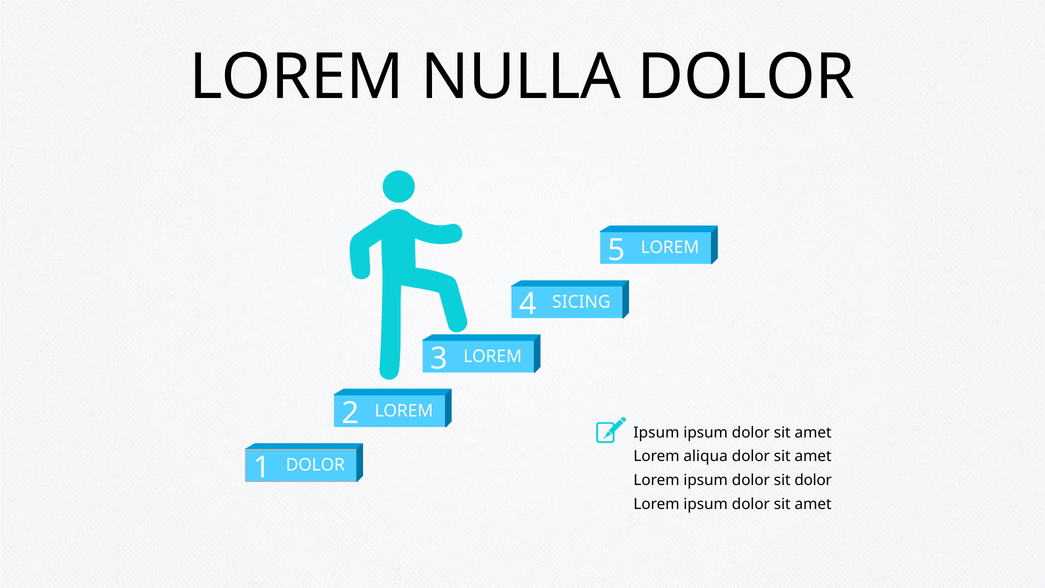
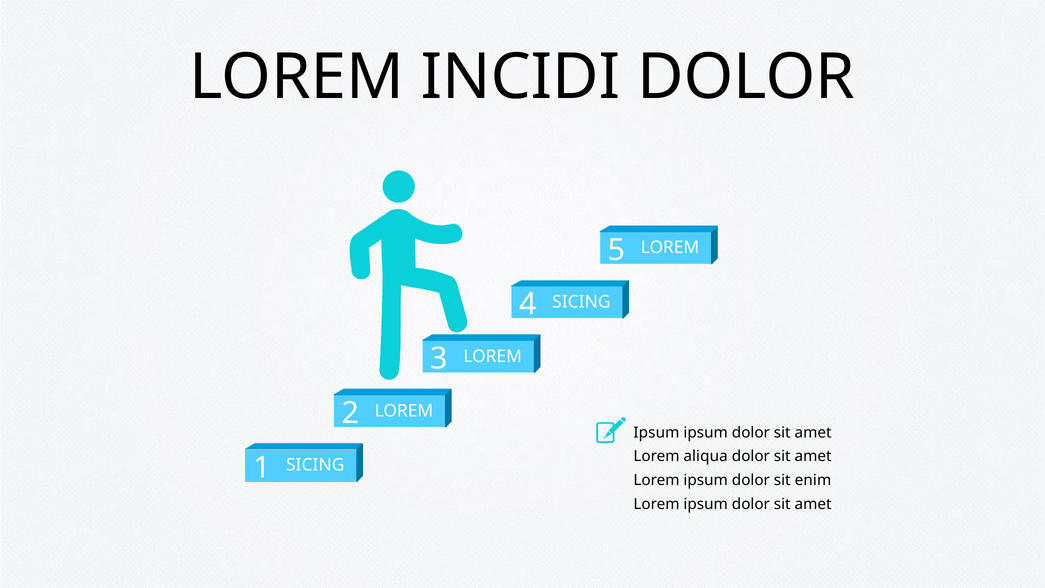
NULLA: NULLA -> INCIDI (521, 77)
DOLOR: DOLOR -> SICING (315, 465)
sit dolor: dolor -> enim (813, 480)
